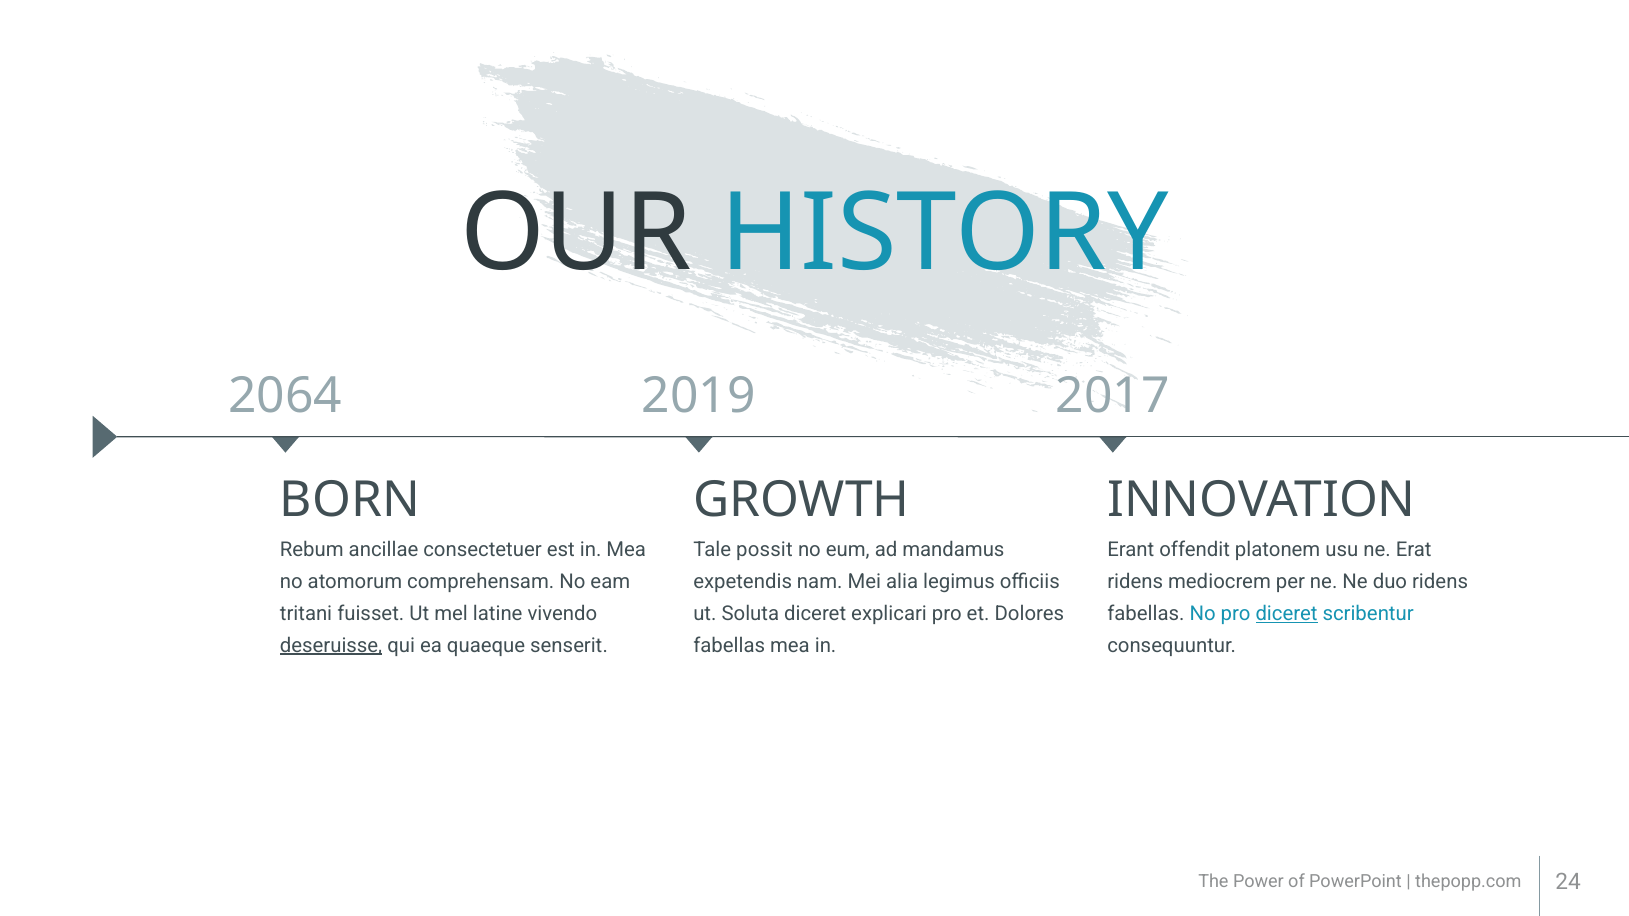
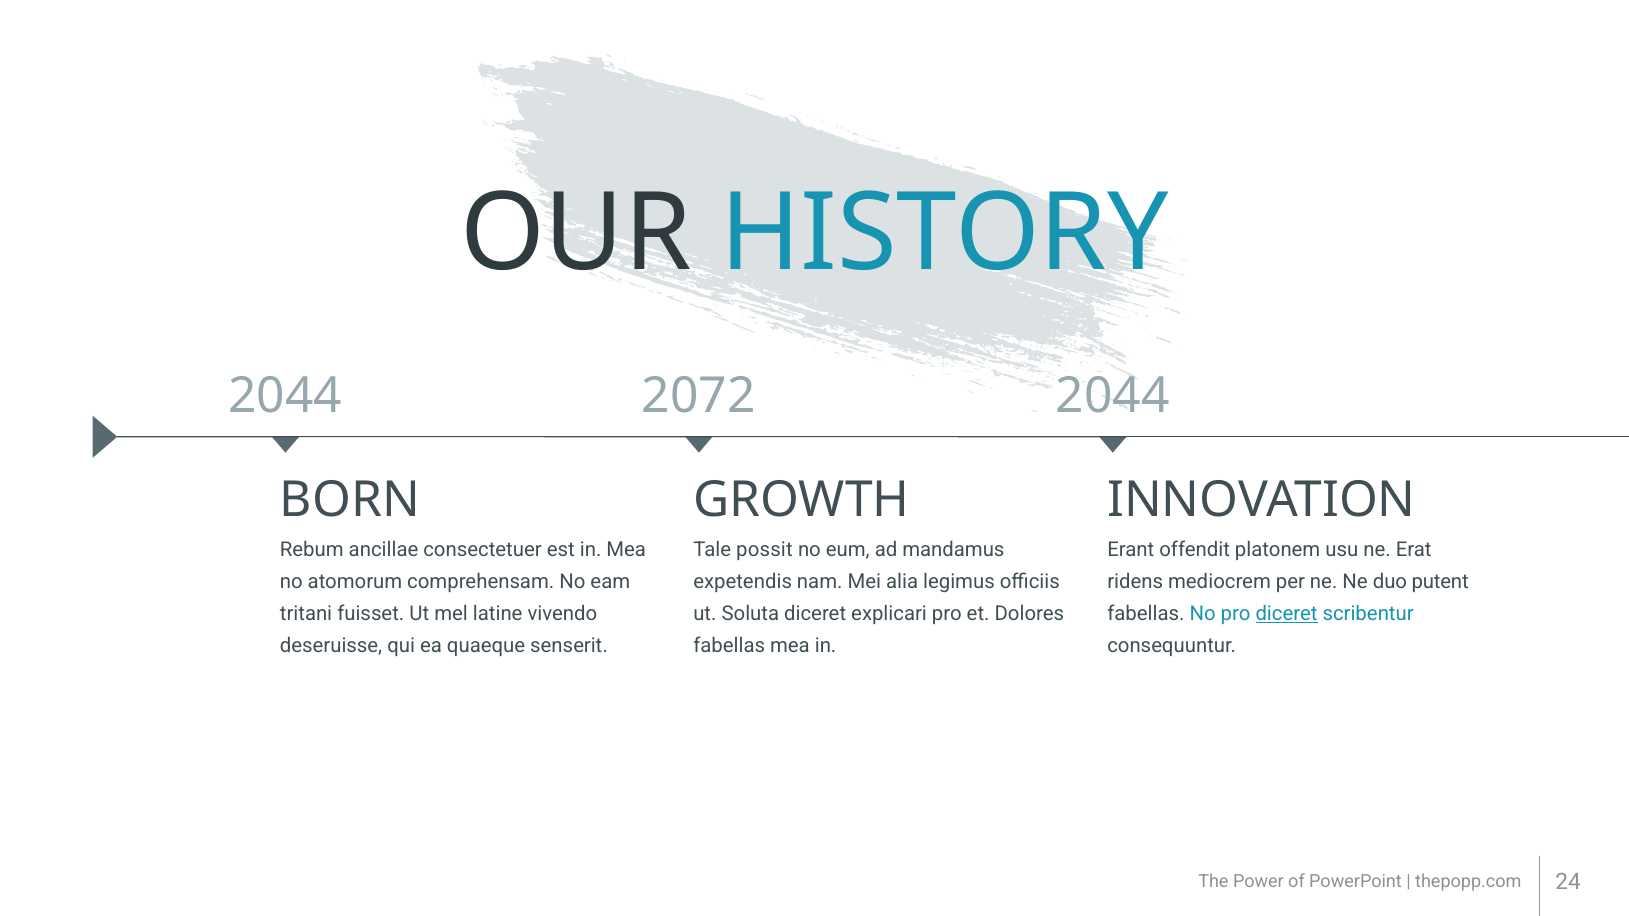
2064: 2064 -> 2044 (285, 396)
2019: 2019 -> 2072 (699, 396)
2017: 2017 -> 2044 (1113, 396)
duo ridens: ridens -> putent (1440, 582)
deseruisse underline: present -> none (331, 645)
